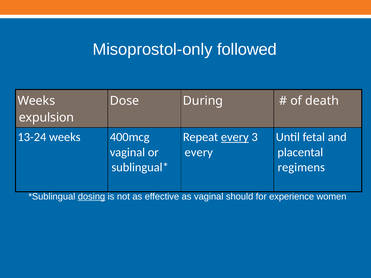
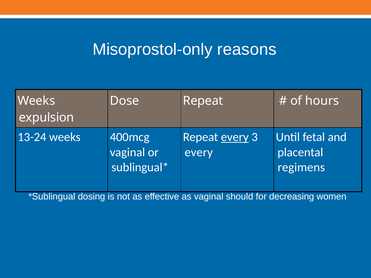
followed: followed -> reasons (247, 50)
Dose During: During -> Repeat (203, 101)
death: death -> hours (322, 101)
dosing underline: present -> none (91, 197)
experience: experience -> decreasing (292, 197)
